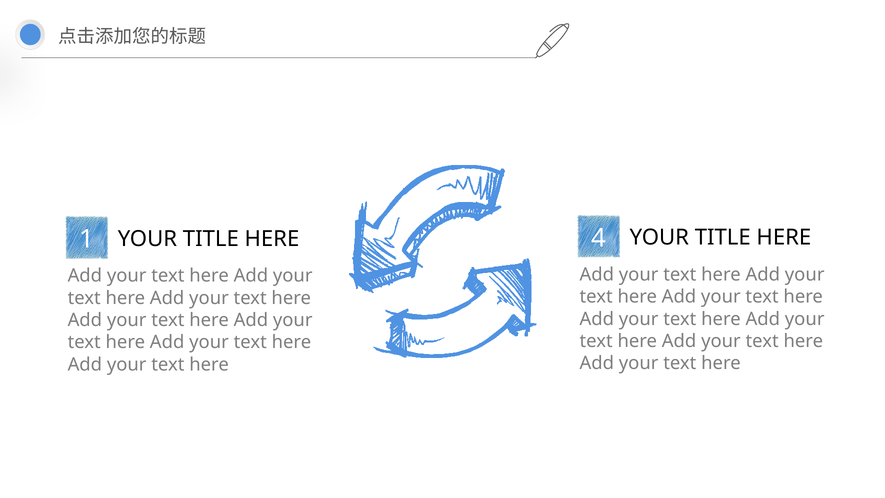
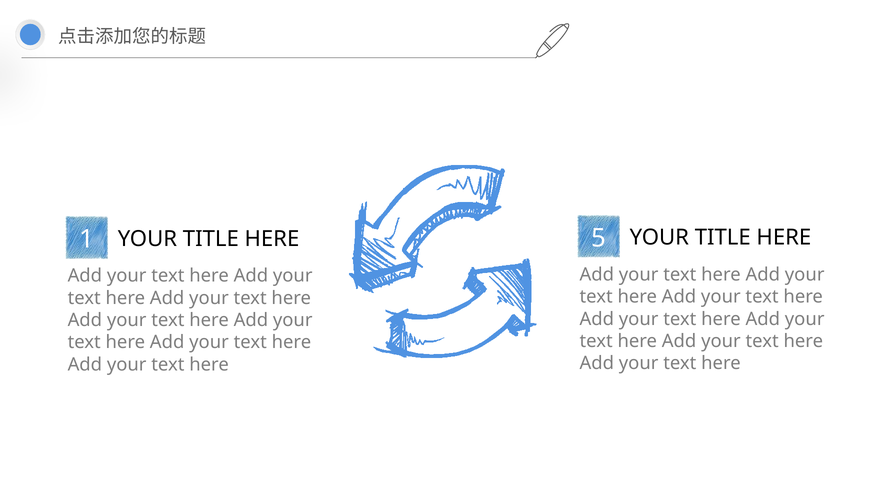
4: 4 -> 5 (599, 238)
